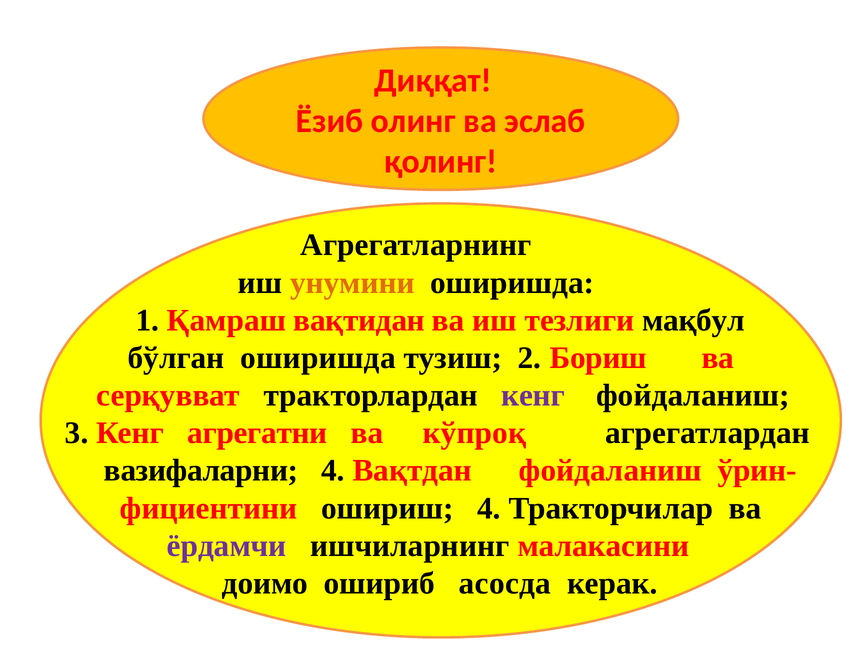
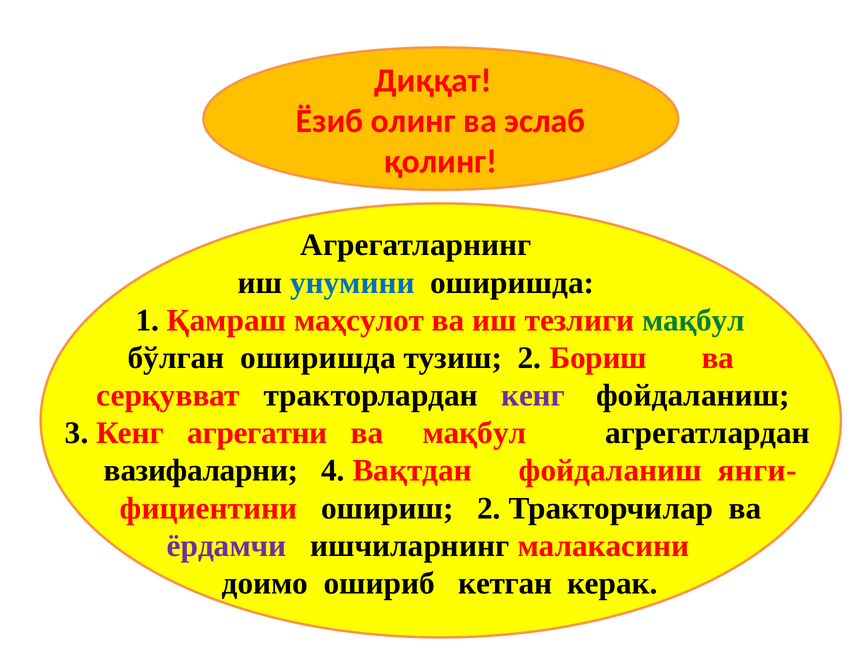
унумини colour: orange -> blue (352, 283)
вақтидан: вақтидан -> маҳсулот (359, 320)
мақбул colour: black -> green (693, 320)
ва кўпроқ: кўпроқ -> мақбул (474, 433)
ўрин-: ўрин- -> янги- (757, 471)
ошириш 4: 4 -> 2 (489, 508)
асосда: асосда -> кетган (505, 583)
